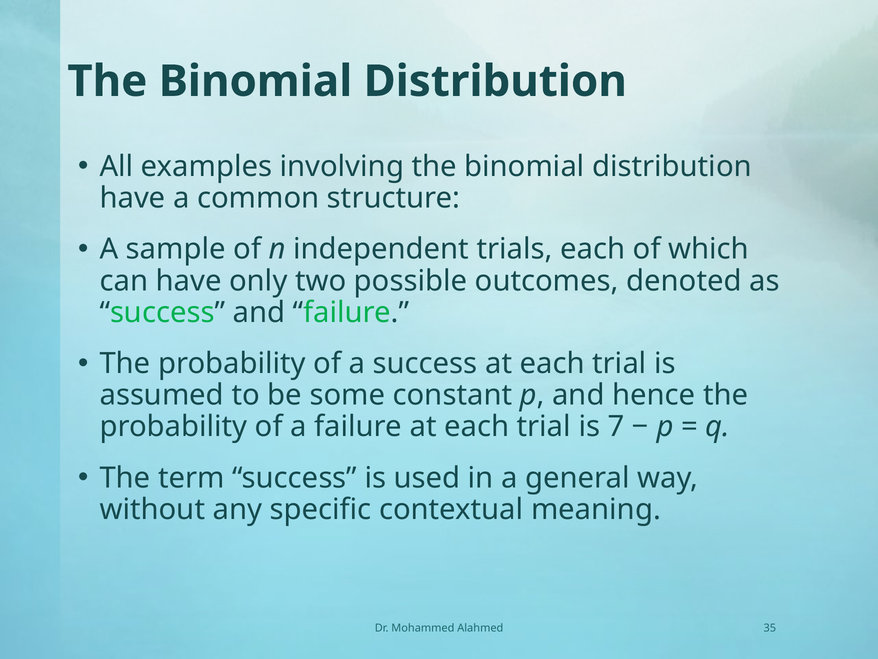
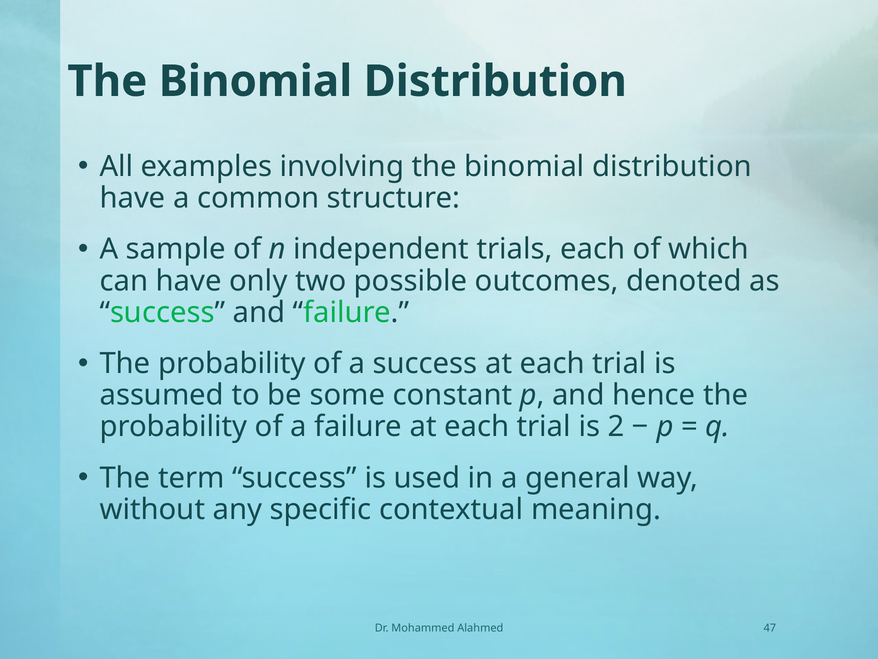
7: 7 -> 2 (616, 427)
35: 35 -> 47 (770, 628)
